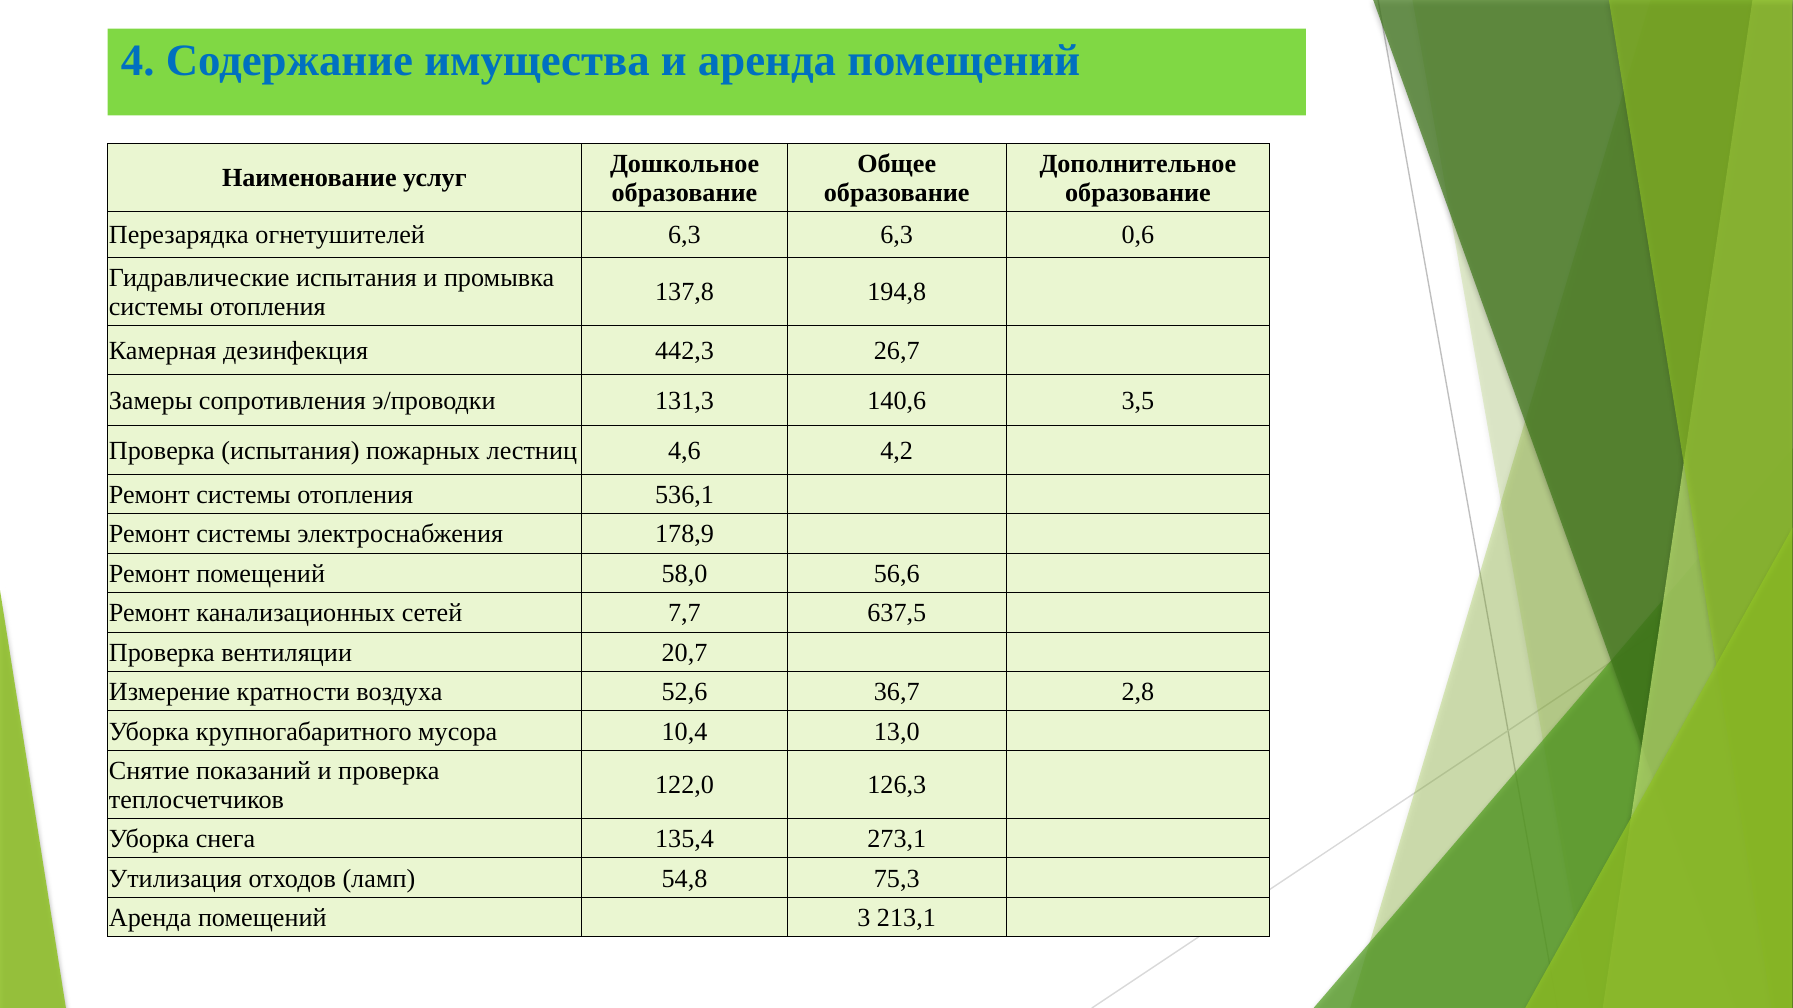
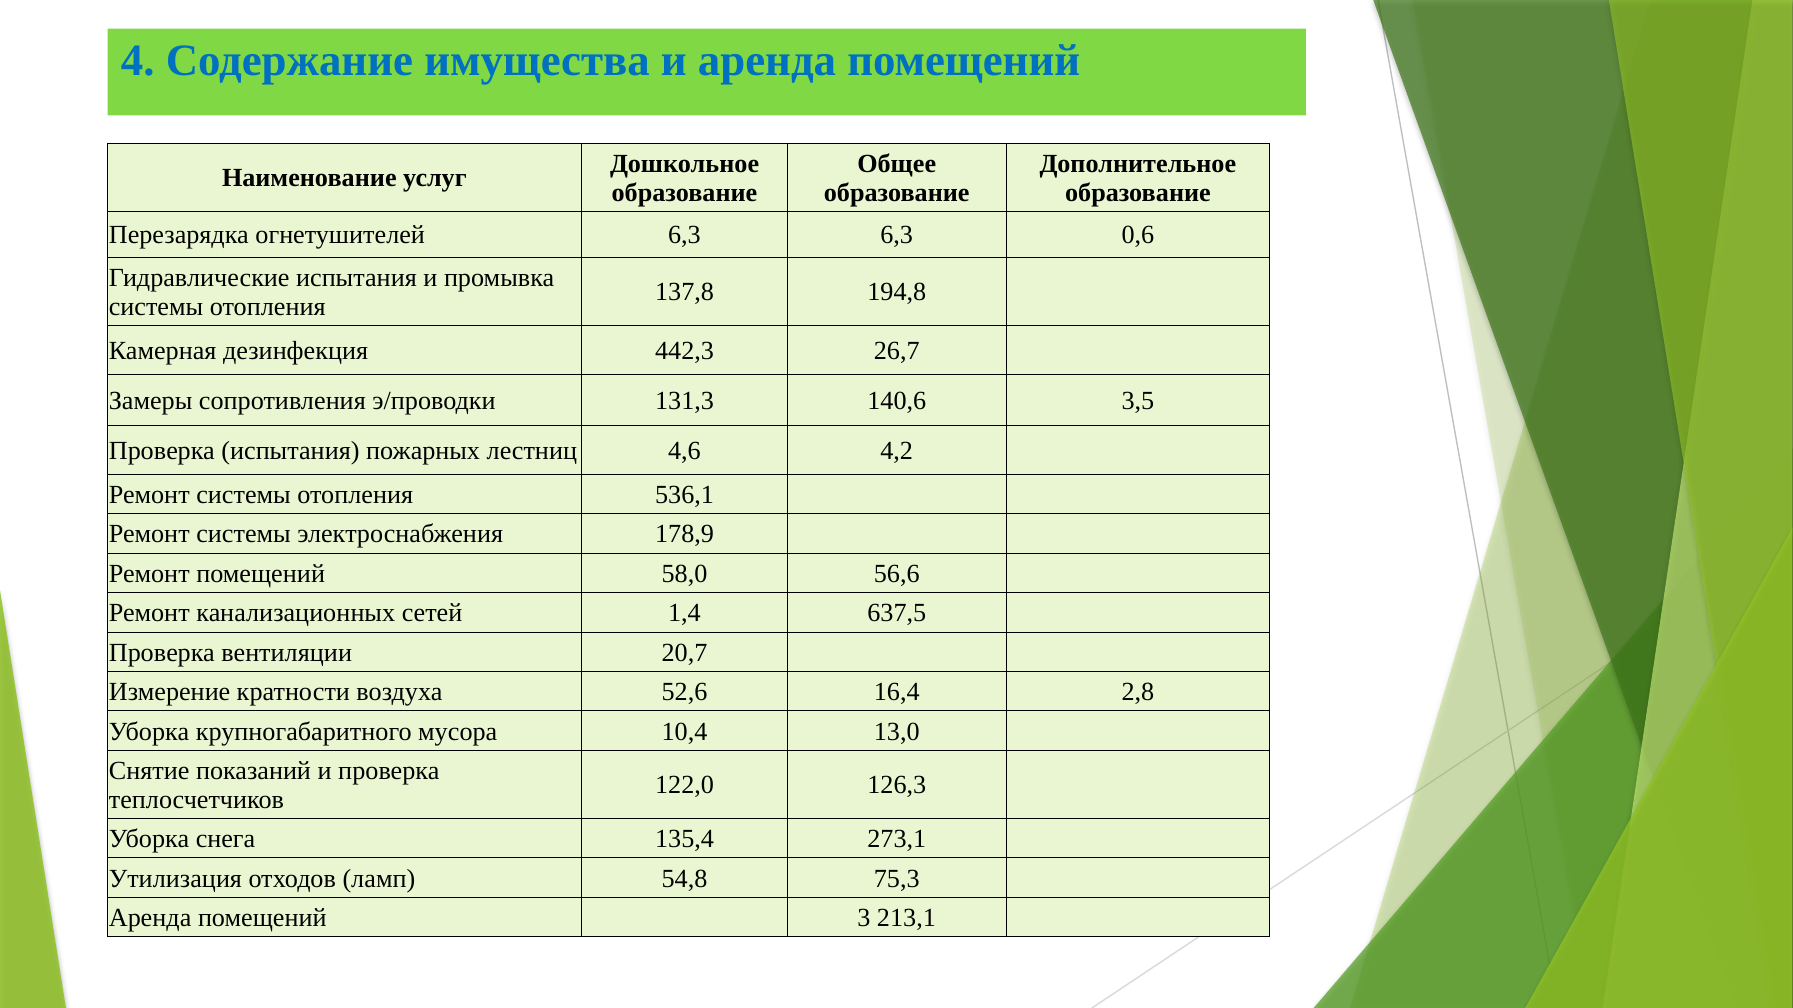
7,7: 7,7 -> 1,4 (684, 613)
36,7: 36,7 -> 16,4 (897, 692)
